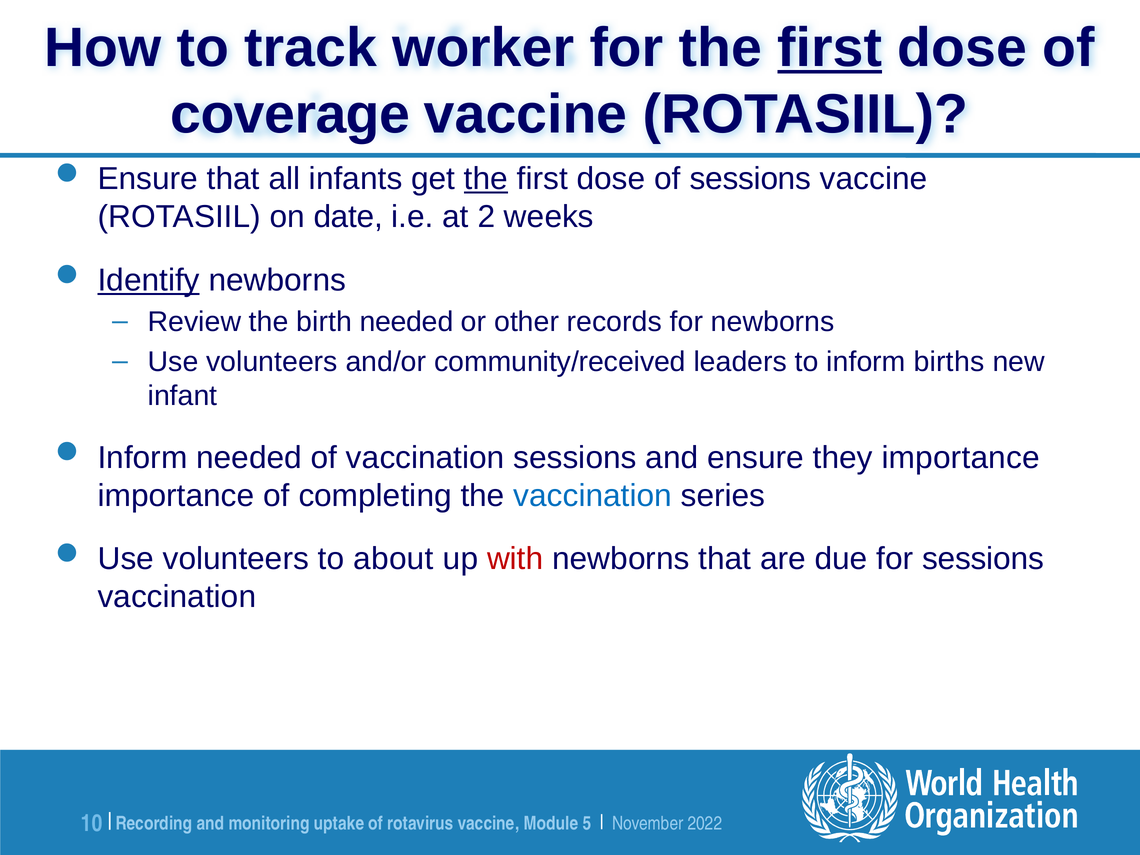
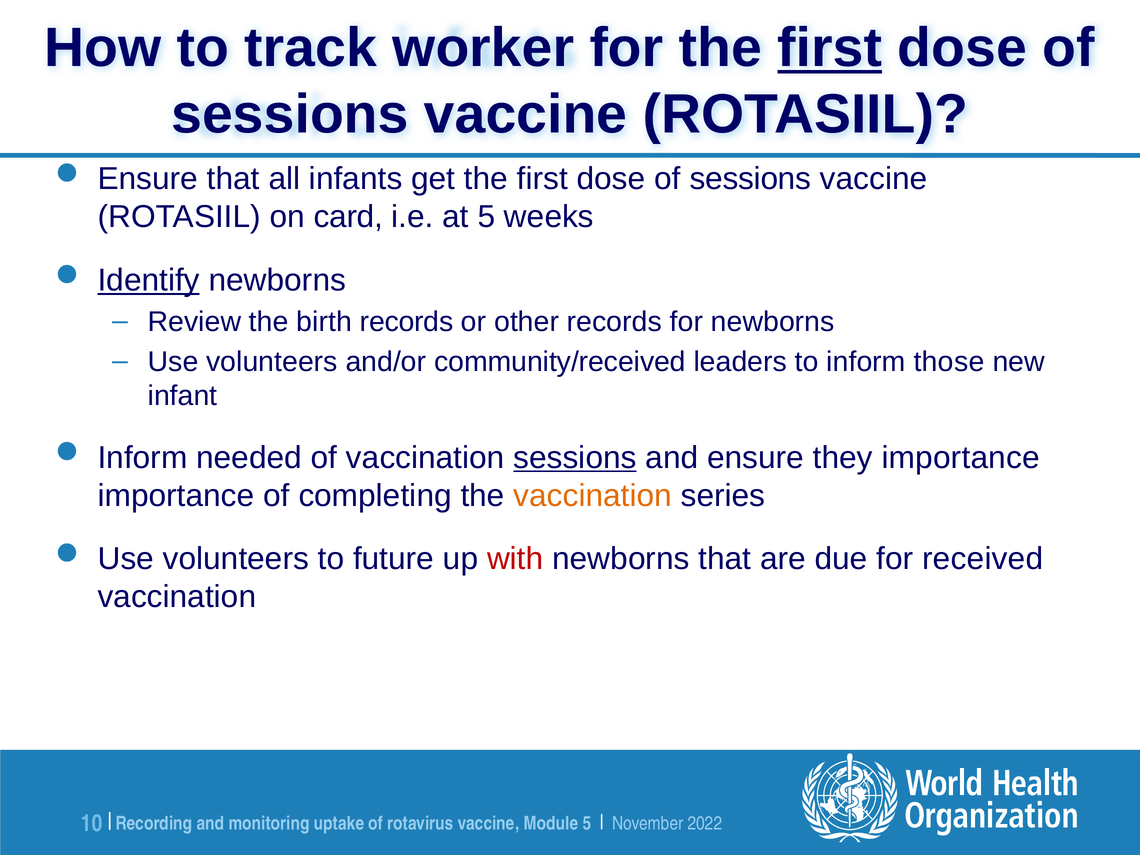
coverage: coverage -> sessions (290, 114)
the underline: present -> none (486, 179)
date: date -> card (348, 217)
at 2: 2 -> 5 (486, 217)
birth needed: needed -> records (407, 322)
births: births -> those (949, 362)
sessions underline: none -> present (575, 458)
vaccination colour: blue -> orange (593, 496)
about: about -> future (394, 559)
for sessions: sessions -> received (983, 559)
